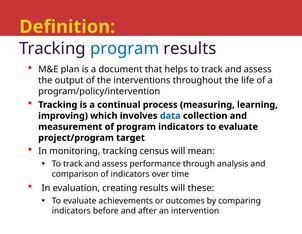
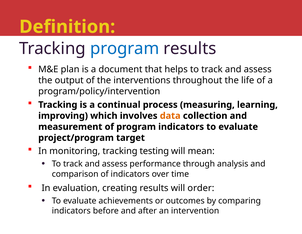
data colour: blue -> orange (170, 115)
census: census -> testing (154, 151)
these: these -> order (201, 188)
